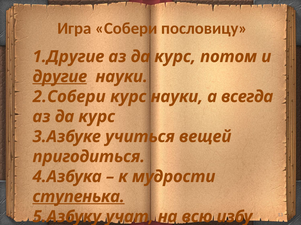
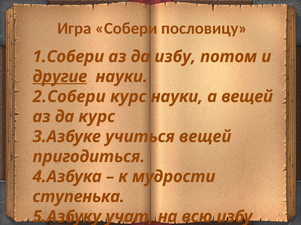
1.Другие: 1.Другие -> 1.Собери (68, 57)
курс: курс -> избу (175, 57)
а всегда: всегда -> вещей (247, 97)
ступенька underline: present -> none (79, 197)
